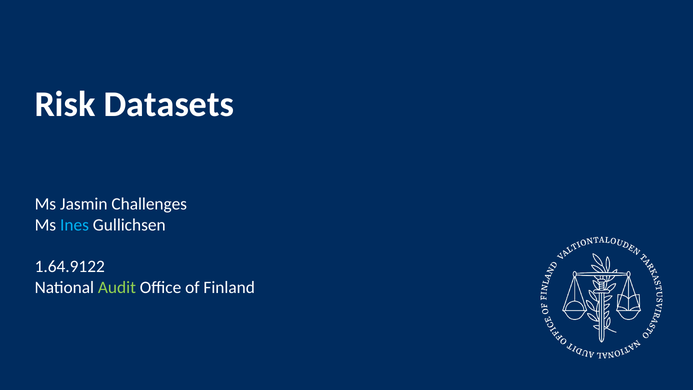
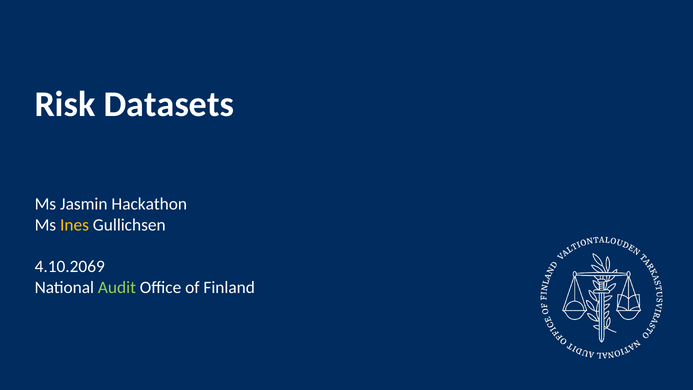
Challenges: Challenges -> Hackathon (149, 204)
Ines colour: light blue -> yellow (75, 225)
1.64.9122: 1.64.9122 -> 4.10.2069 (70, 266)
